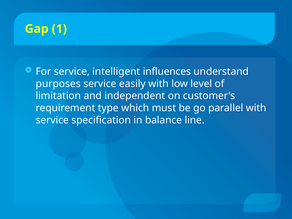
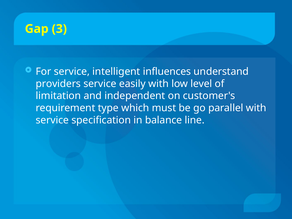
1: 1 -> 3 (59, 29)
purposes: purposes -> providers (58, 84)
